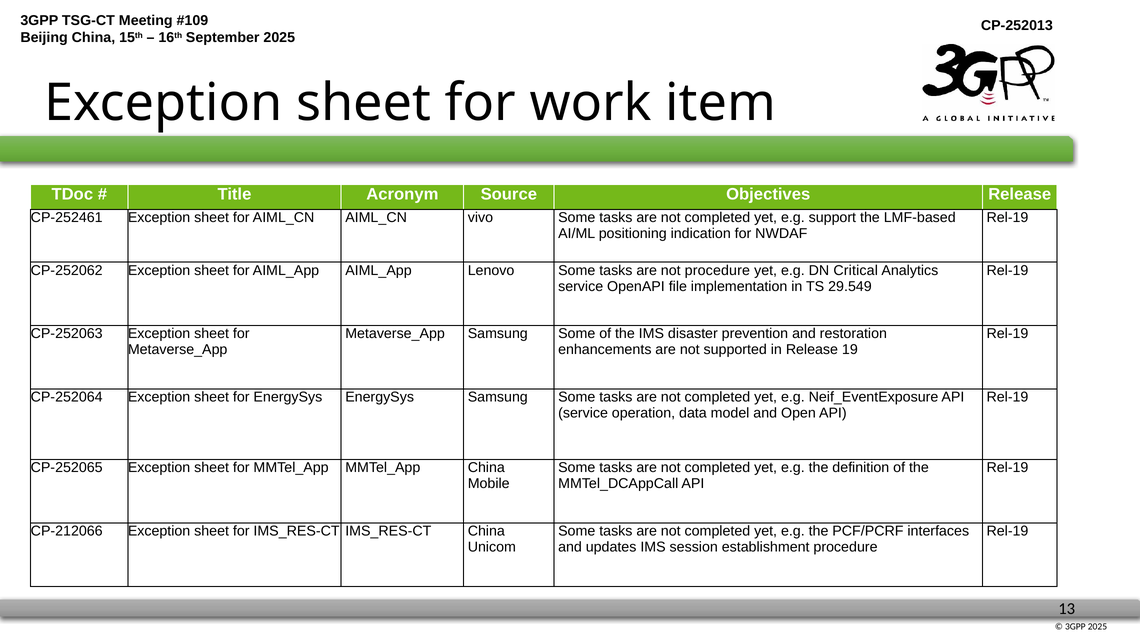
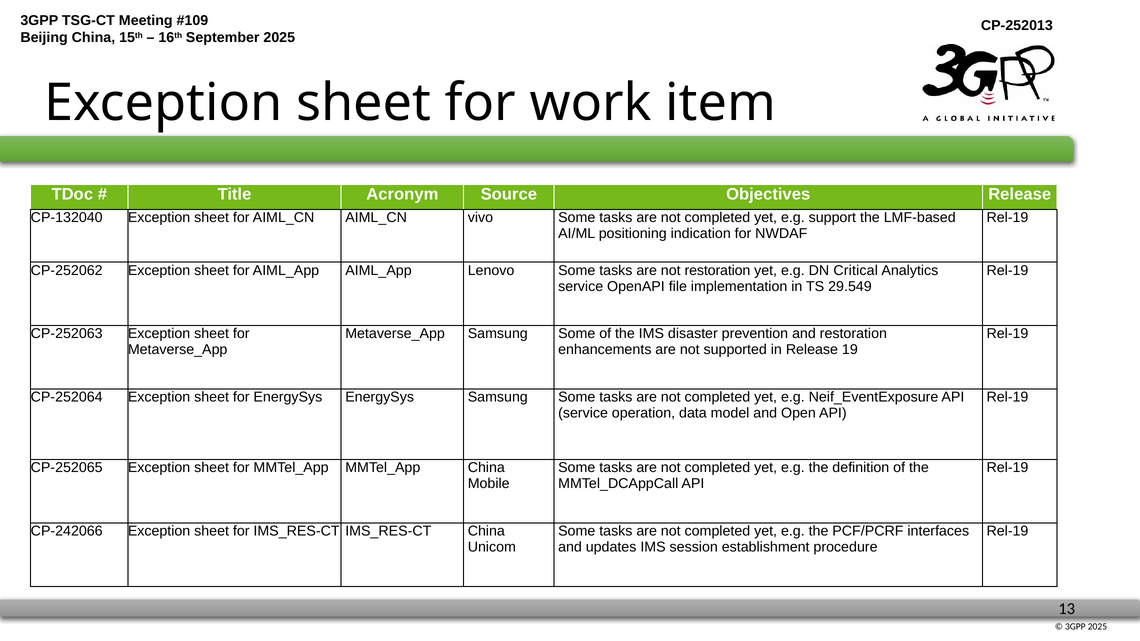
CP-252461: CP-252461 -> CP-132040 (67, 218)
not procedure: procedure -> restoration (718, 270)
CP-212066: CP-212066 -> CP-242066 (67, 531)
